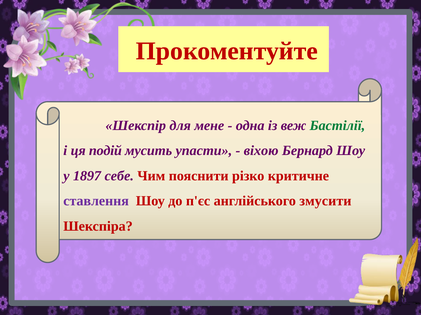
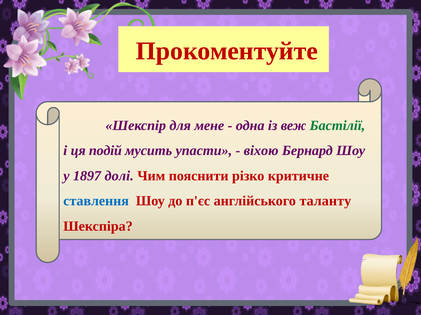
себе: себе -> долі (119, 176)
ставлення colour: purple -> blue (96, 201)
змусити: змусити -> таланту (325, 201)
